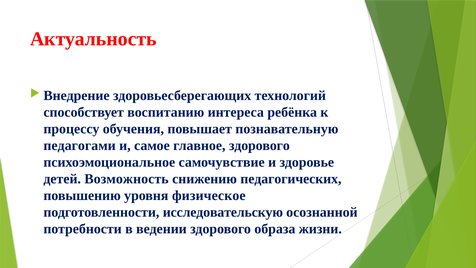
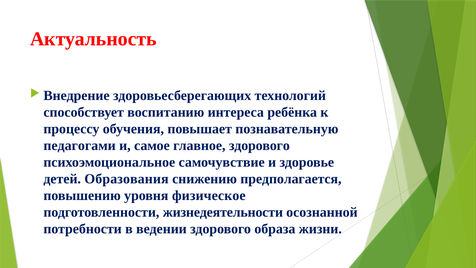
Возможность: Возможность -> Образования (126, 179)
педагогических: педагогических -> предполагается (291, 179)
исследовательскую: исследовательскую -> жизнедеятельности (223, 212)
